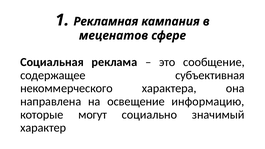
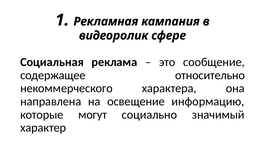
меценатов: меценатов -> видеоролик (114, 36)
субъективная: субъективная -> относительно (210, 75)
